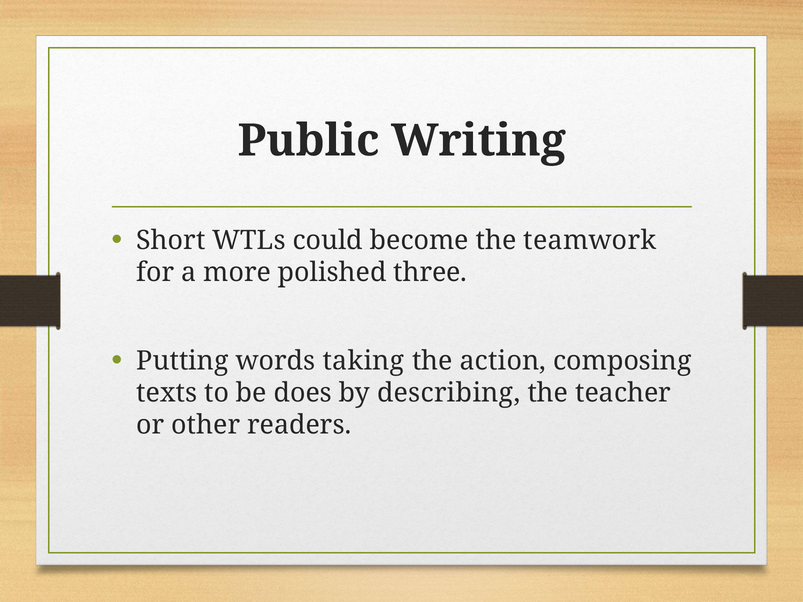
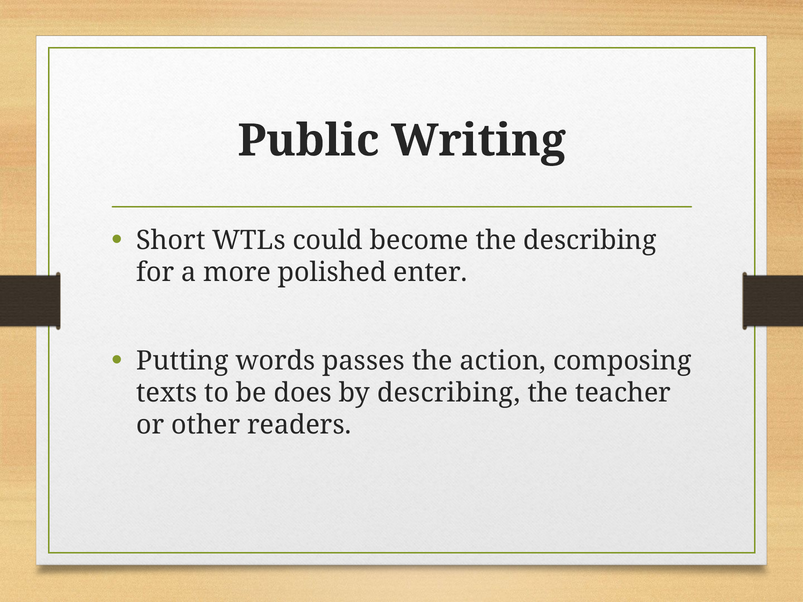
the teamwork: teamwork -> describing (590, 241)
three: three -> enter (430, 273)
taking: taking -> passes (364, 361)
